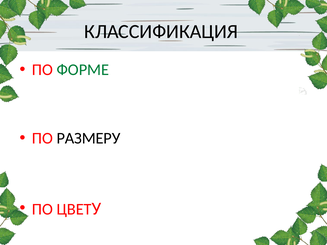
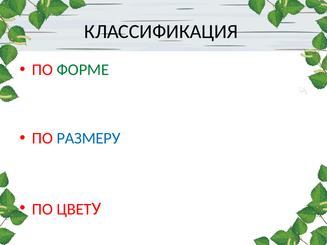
РАЗМЕРУ colour: black -> blue (88, 138)
